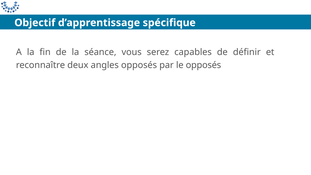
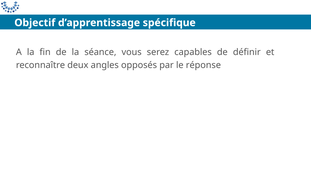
le opposés: opposés -> réponse (203, 65)
